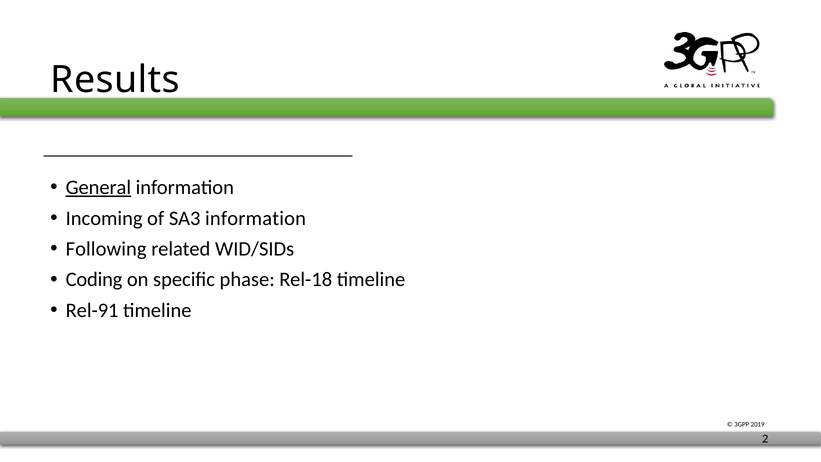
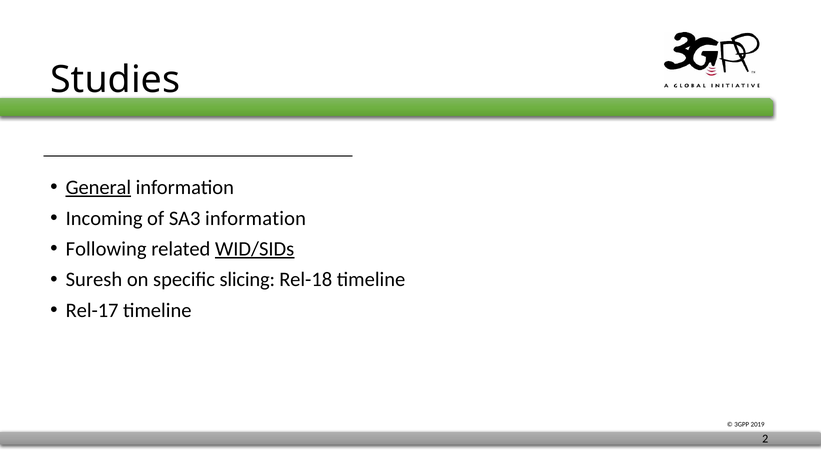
Results: Results -> Studies (115, 80)
WID/SIDs underline: none -> present (255, 249)
Coding: Coding -> Suresh (94, 280)
phase: phase -> slicing (247, 280)
Rel-91: Rel-91 -> Rel-17 (92, 310)
